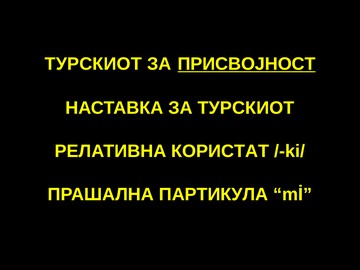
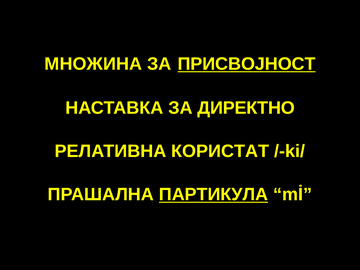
ТУРСКИОТ: ТУРСКИОТ -> МНОЖИНА (93, 64)
ЗА ТУРСКИОТ: ТУРСКИОТ -> ДИРЕКТНО (246, 108)
ПАРТИКУЛА underline: none -> present (214, 194)
